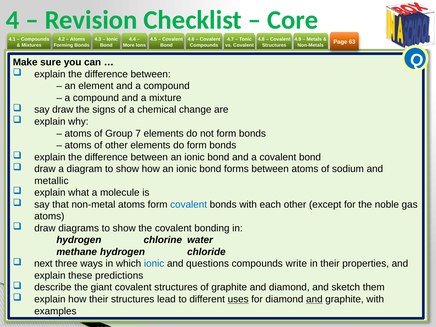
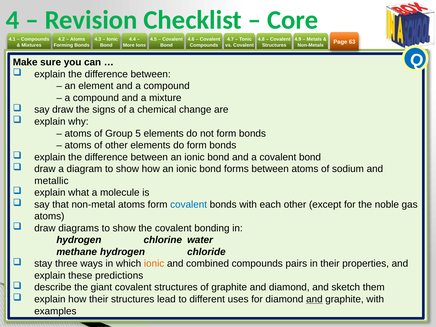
7: 7 -> 5 (138, 133)
next: next -> stay (43, 264)
ionic colour: blue -> orange (154, 264)
questions: questions -> combined (208, 264)
write: write -> pairs (296, 264)
uses underline: present -> none (238, 299)
